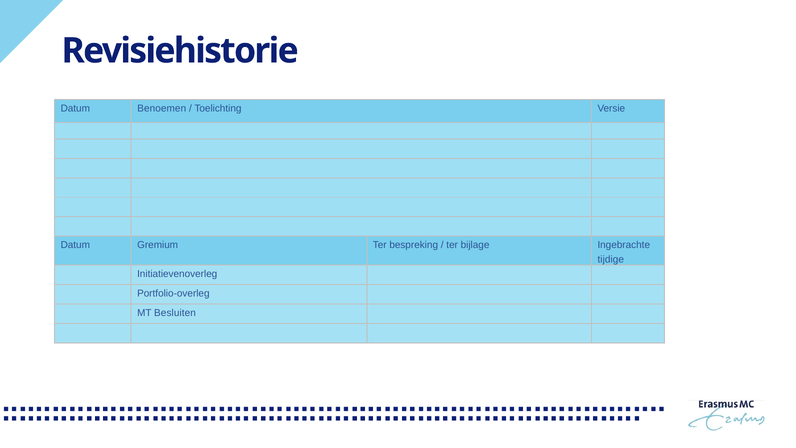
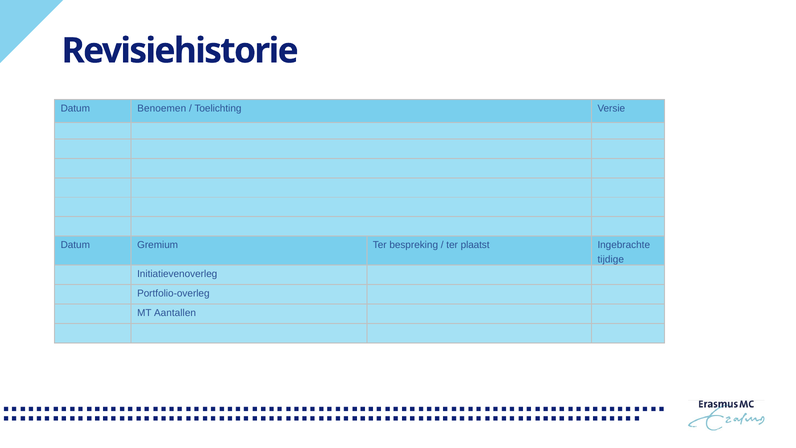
bijlage: bijlage -> plaatst (475, 245)
Besluiten: Besluiten -> Aantallen (175, 313)
